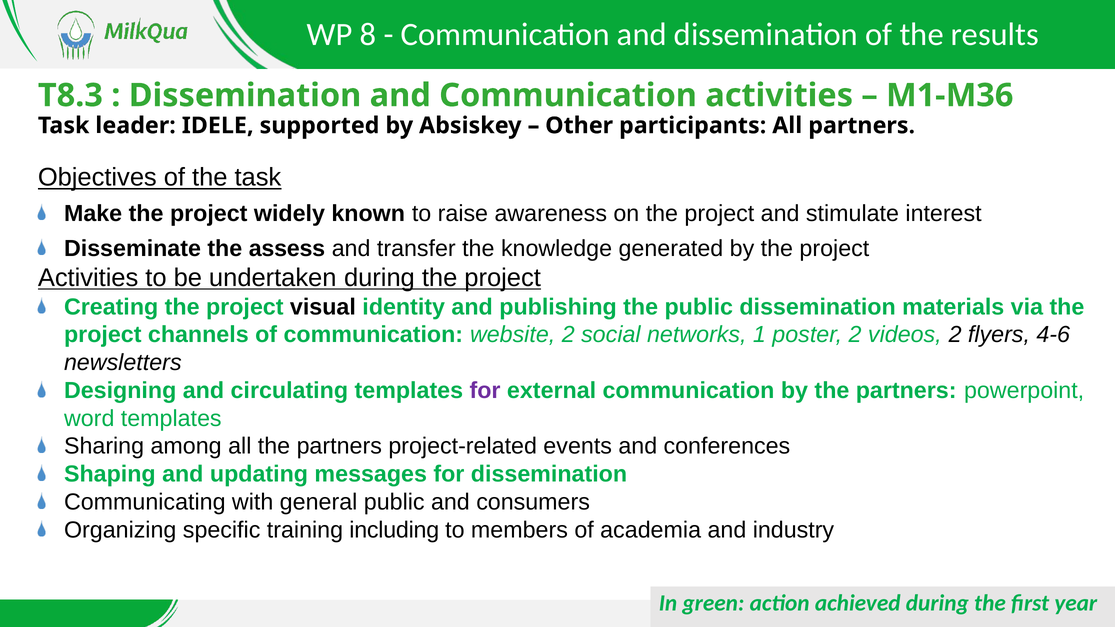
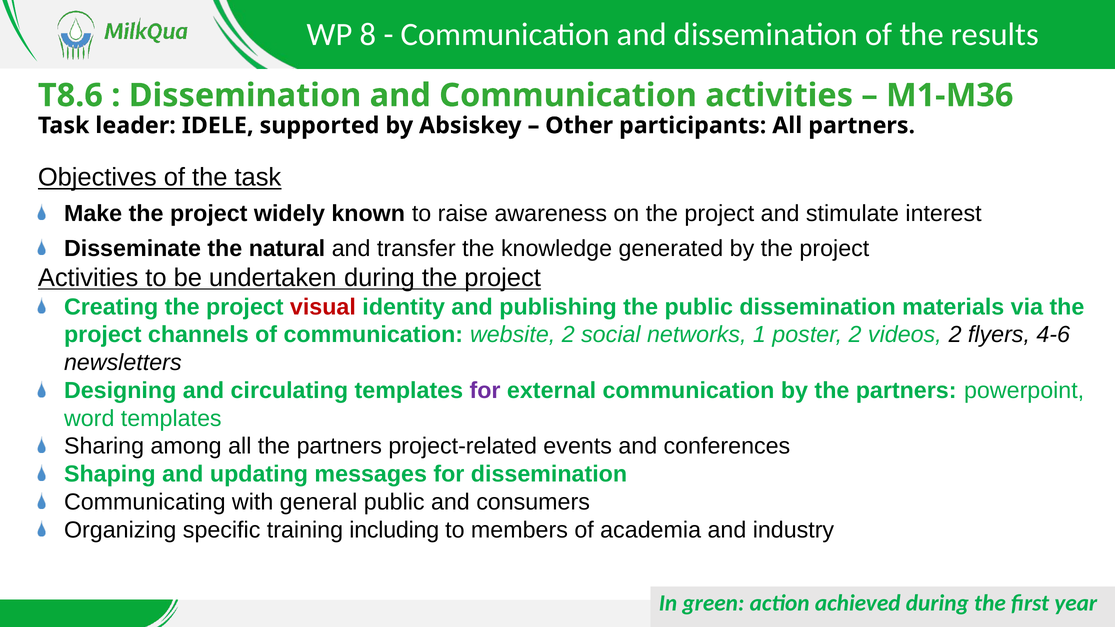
T8.3: T8.3 -> T8.6 (70, 95)
assess: assess -> natural (287, 248)
visual colour: black -> red (323, 307)
